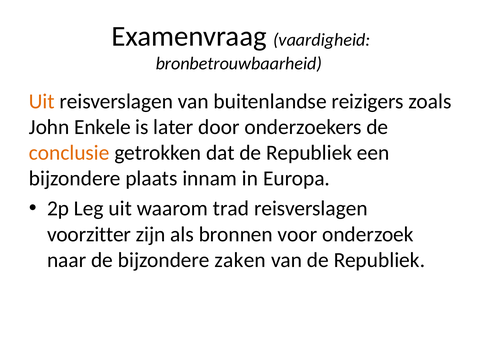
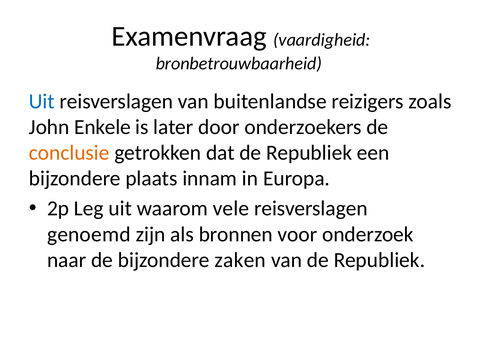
Uit colour: orange -> blue (42, 101)
trad: trad -> vele (231, 208)
voorzitter: voorzitter -> genoemd (89, 234)
